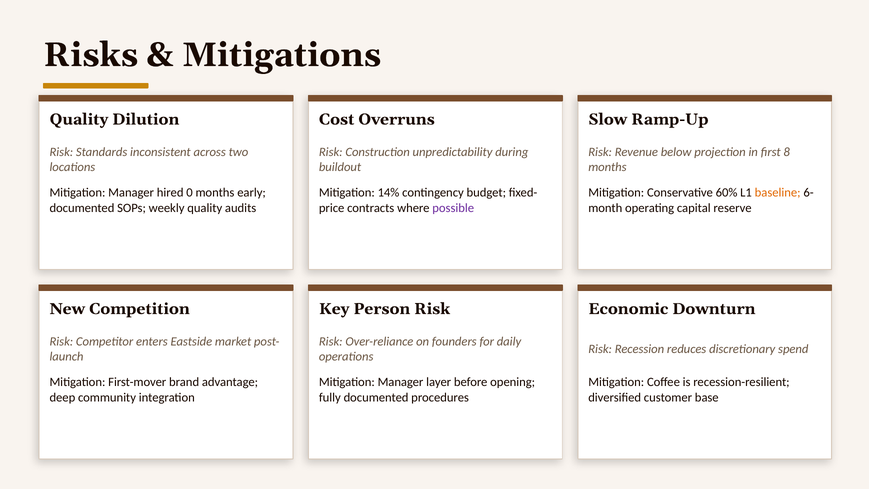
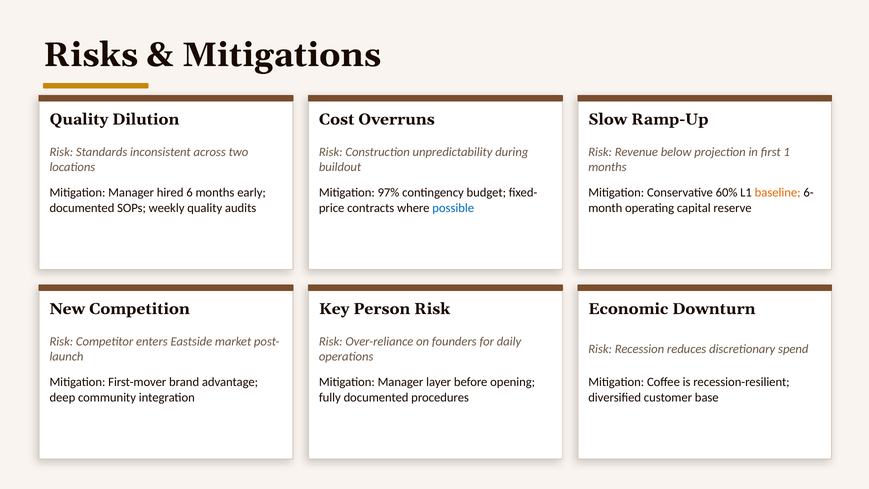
8: 8 -> 1 (787, 152)
0: 0 -> 6 (189, 193)
14%: 14% -> 97% (389, 193)
possible colour: purple -> blue (453, 208)
